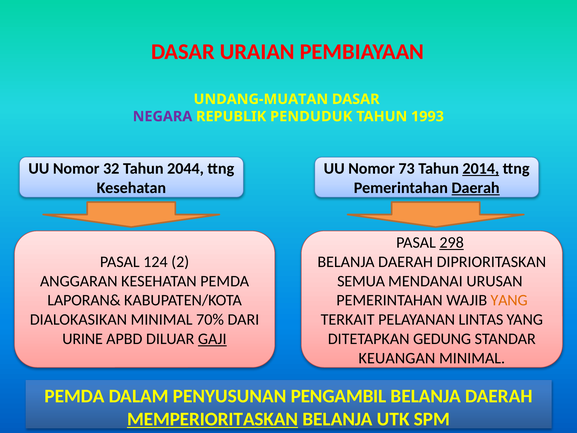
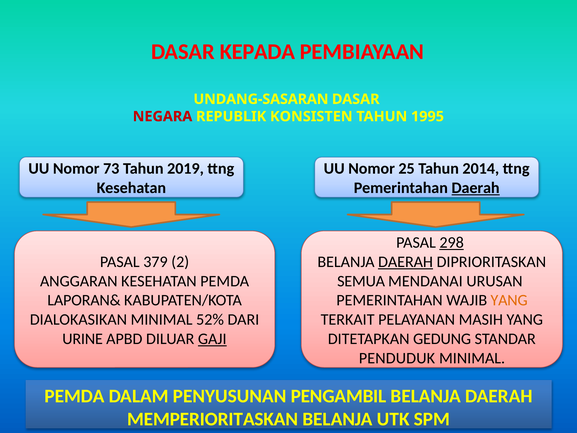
URAIAN: URAIAN -> KEPADA (257, 52)
UNDANG-MUATAN: UNDANG-MUATAN -> UNDANG-SASARAN (261, 99)
NEGARA colour: purple -> red (162, 116)
PENDUDUK: PENDUDUK -> KONSISTEN (311, 116)
1993: 1993 -> 1995 (427, 116)
32: 32 -> 73 (111, 168)
2044: 2044 -> 2019 (185, 168)
73: 73 -> 25 (407, 169)
2014 underline: present -> none (481, 169)
124: 124 -> 379 (155, 262)
DAERAH underline: none -> present (406, 262)
70%: 70% -> 52% (210, 319)
LINTAS: LINTAS -> MASIH (481, 319)
KEUANGAN: KEUANGAN -> PENDUDUK (397, 358)
MEMPERIORITASKAN underline: present -> none (213, 419)
